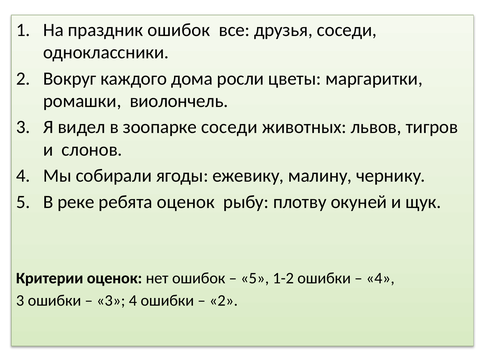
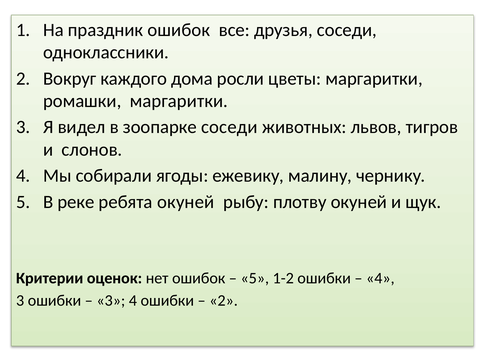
ромашки виолончель: виолончель -> маргаритки (179, 101)
ребята оценок: оценок -> окуней (186, 202)
